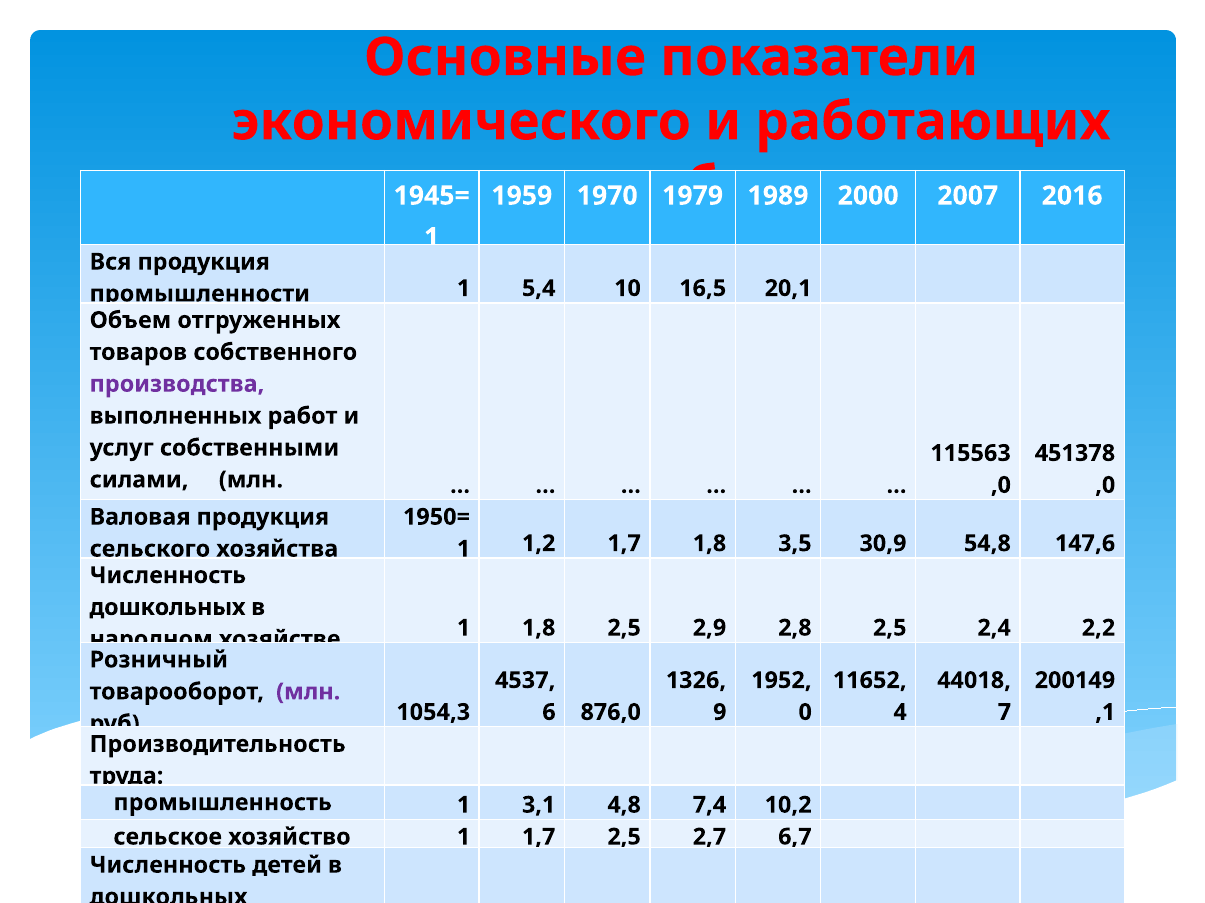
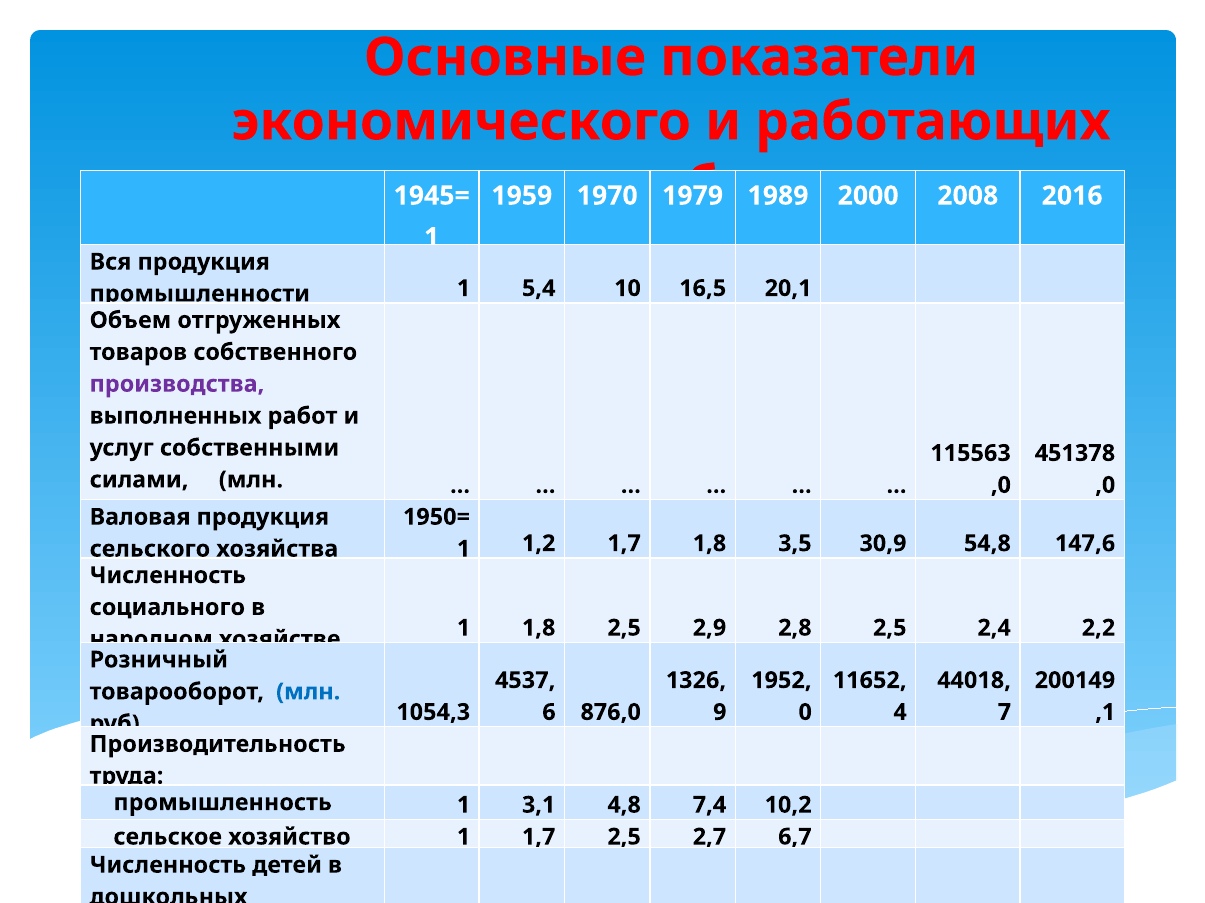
2007: 2007 -> 2008 (968, 196)
дошкольных: дошкольных -> социального (167, 608)
млн colour: purple -> blue (308, 692)
